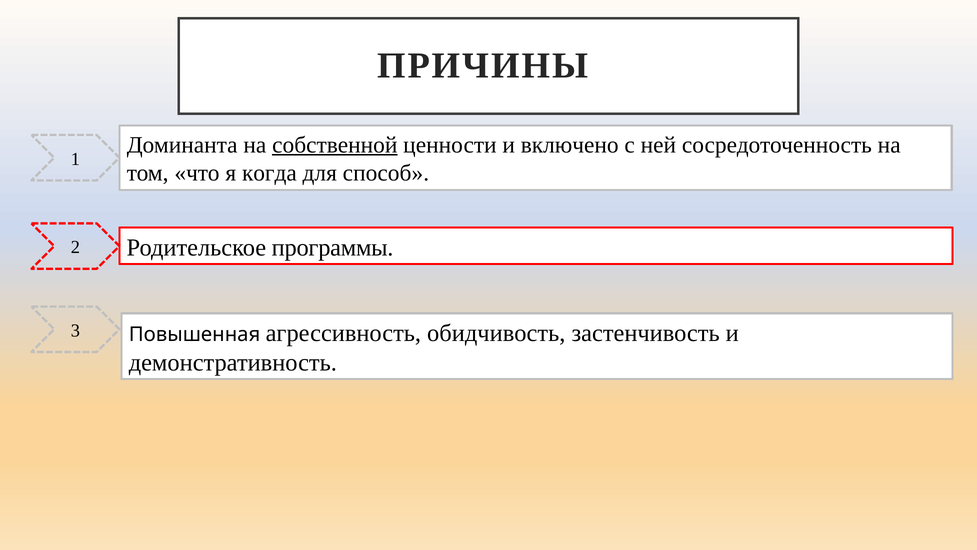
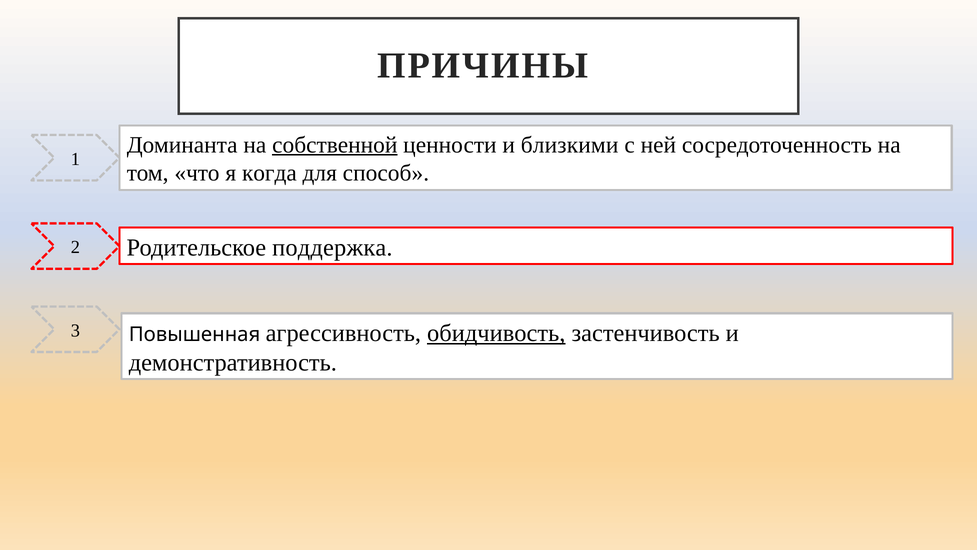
включено: включено -> близкими (570, 145)
программы: программы -> поддержка (332, 247)
обидчивость underline: none -> present (496, 333)
